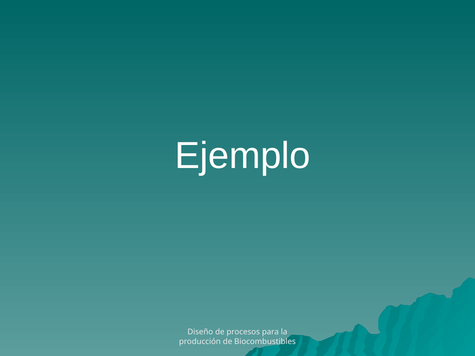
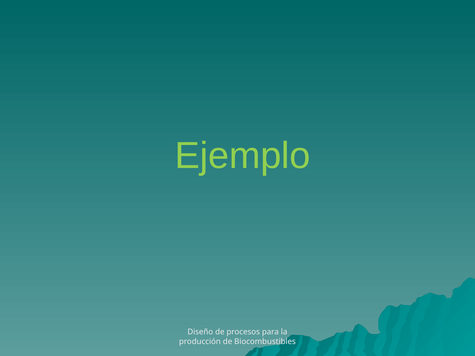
Ejemplo colour: white -> light green (243, 156)
